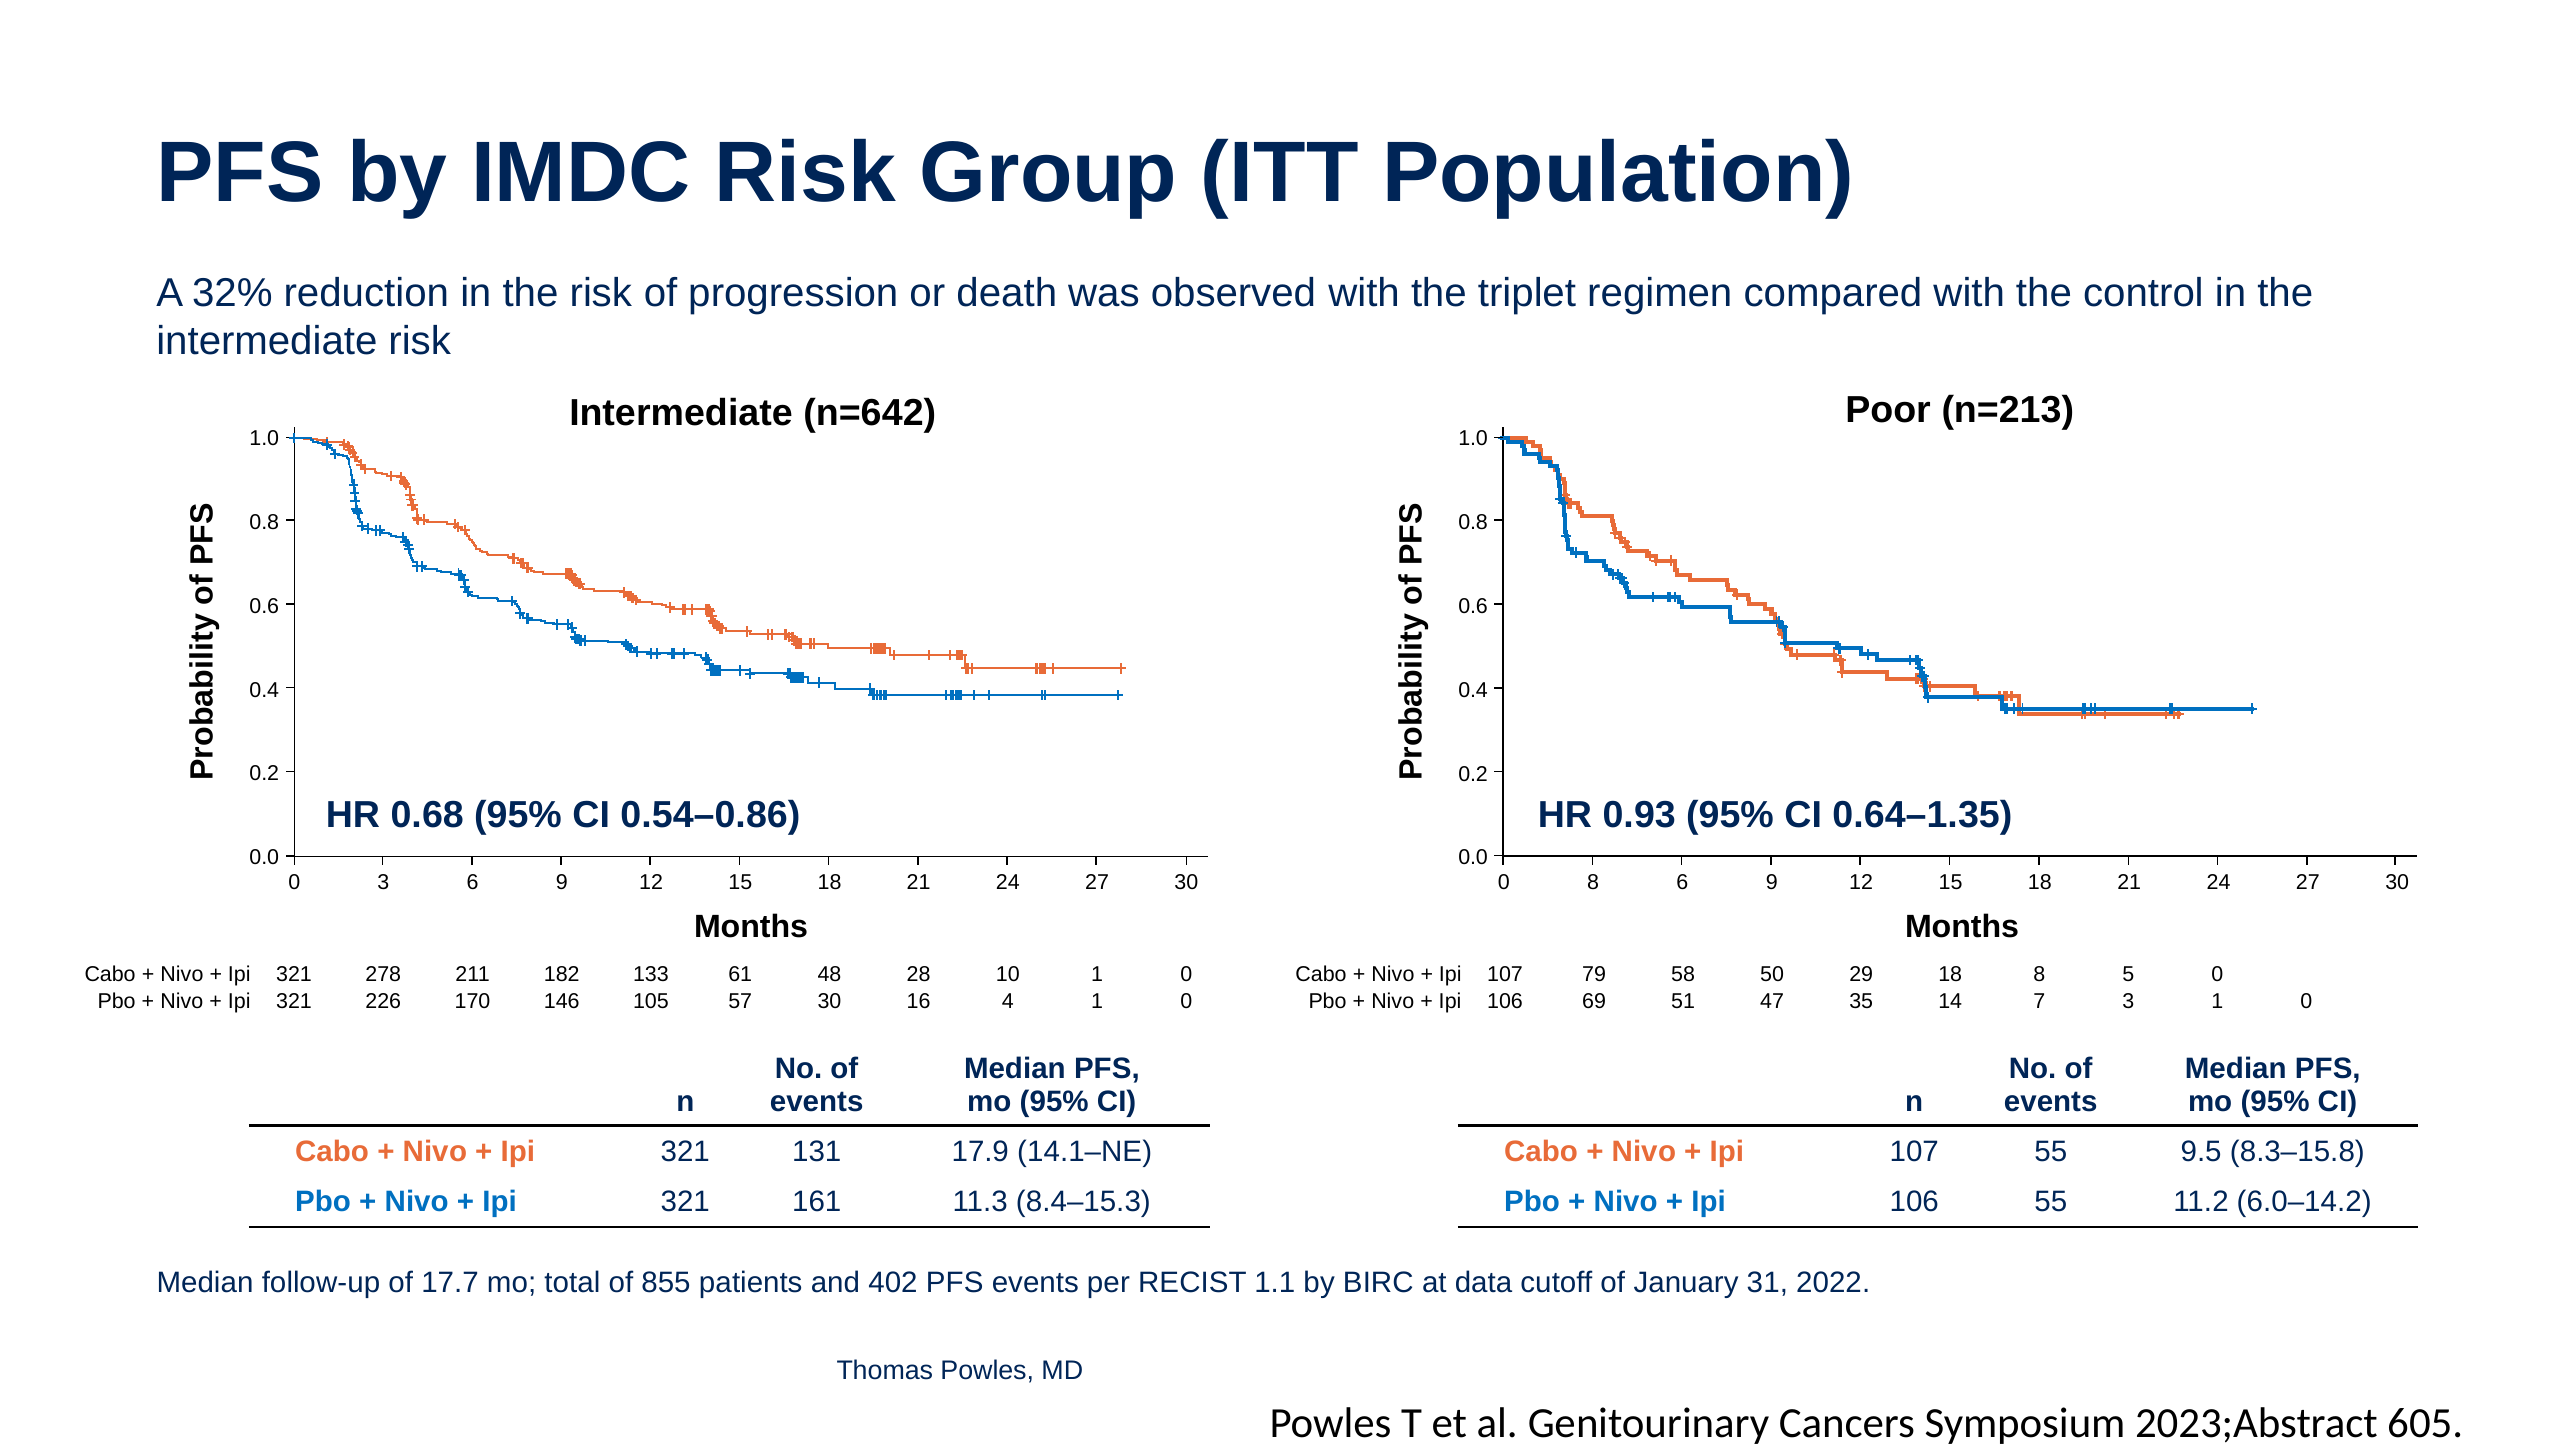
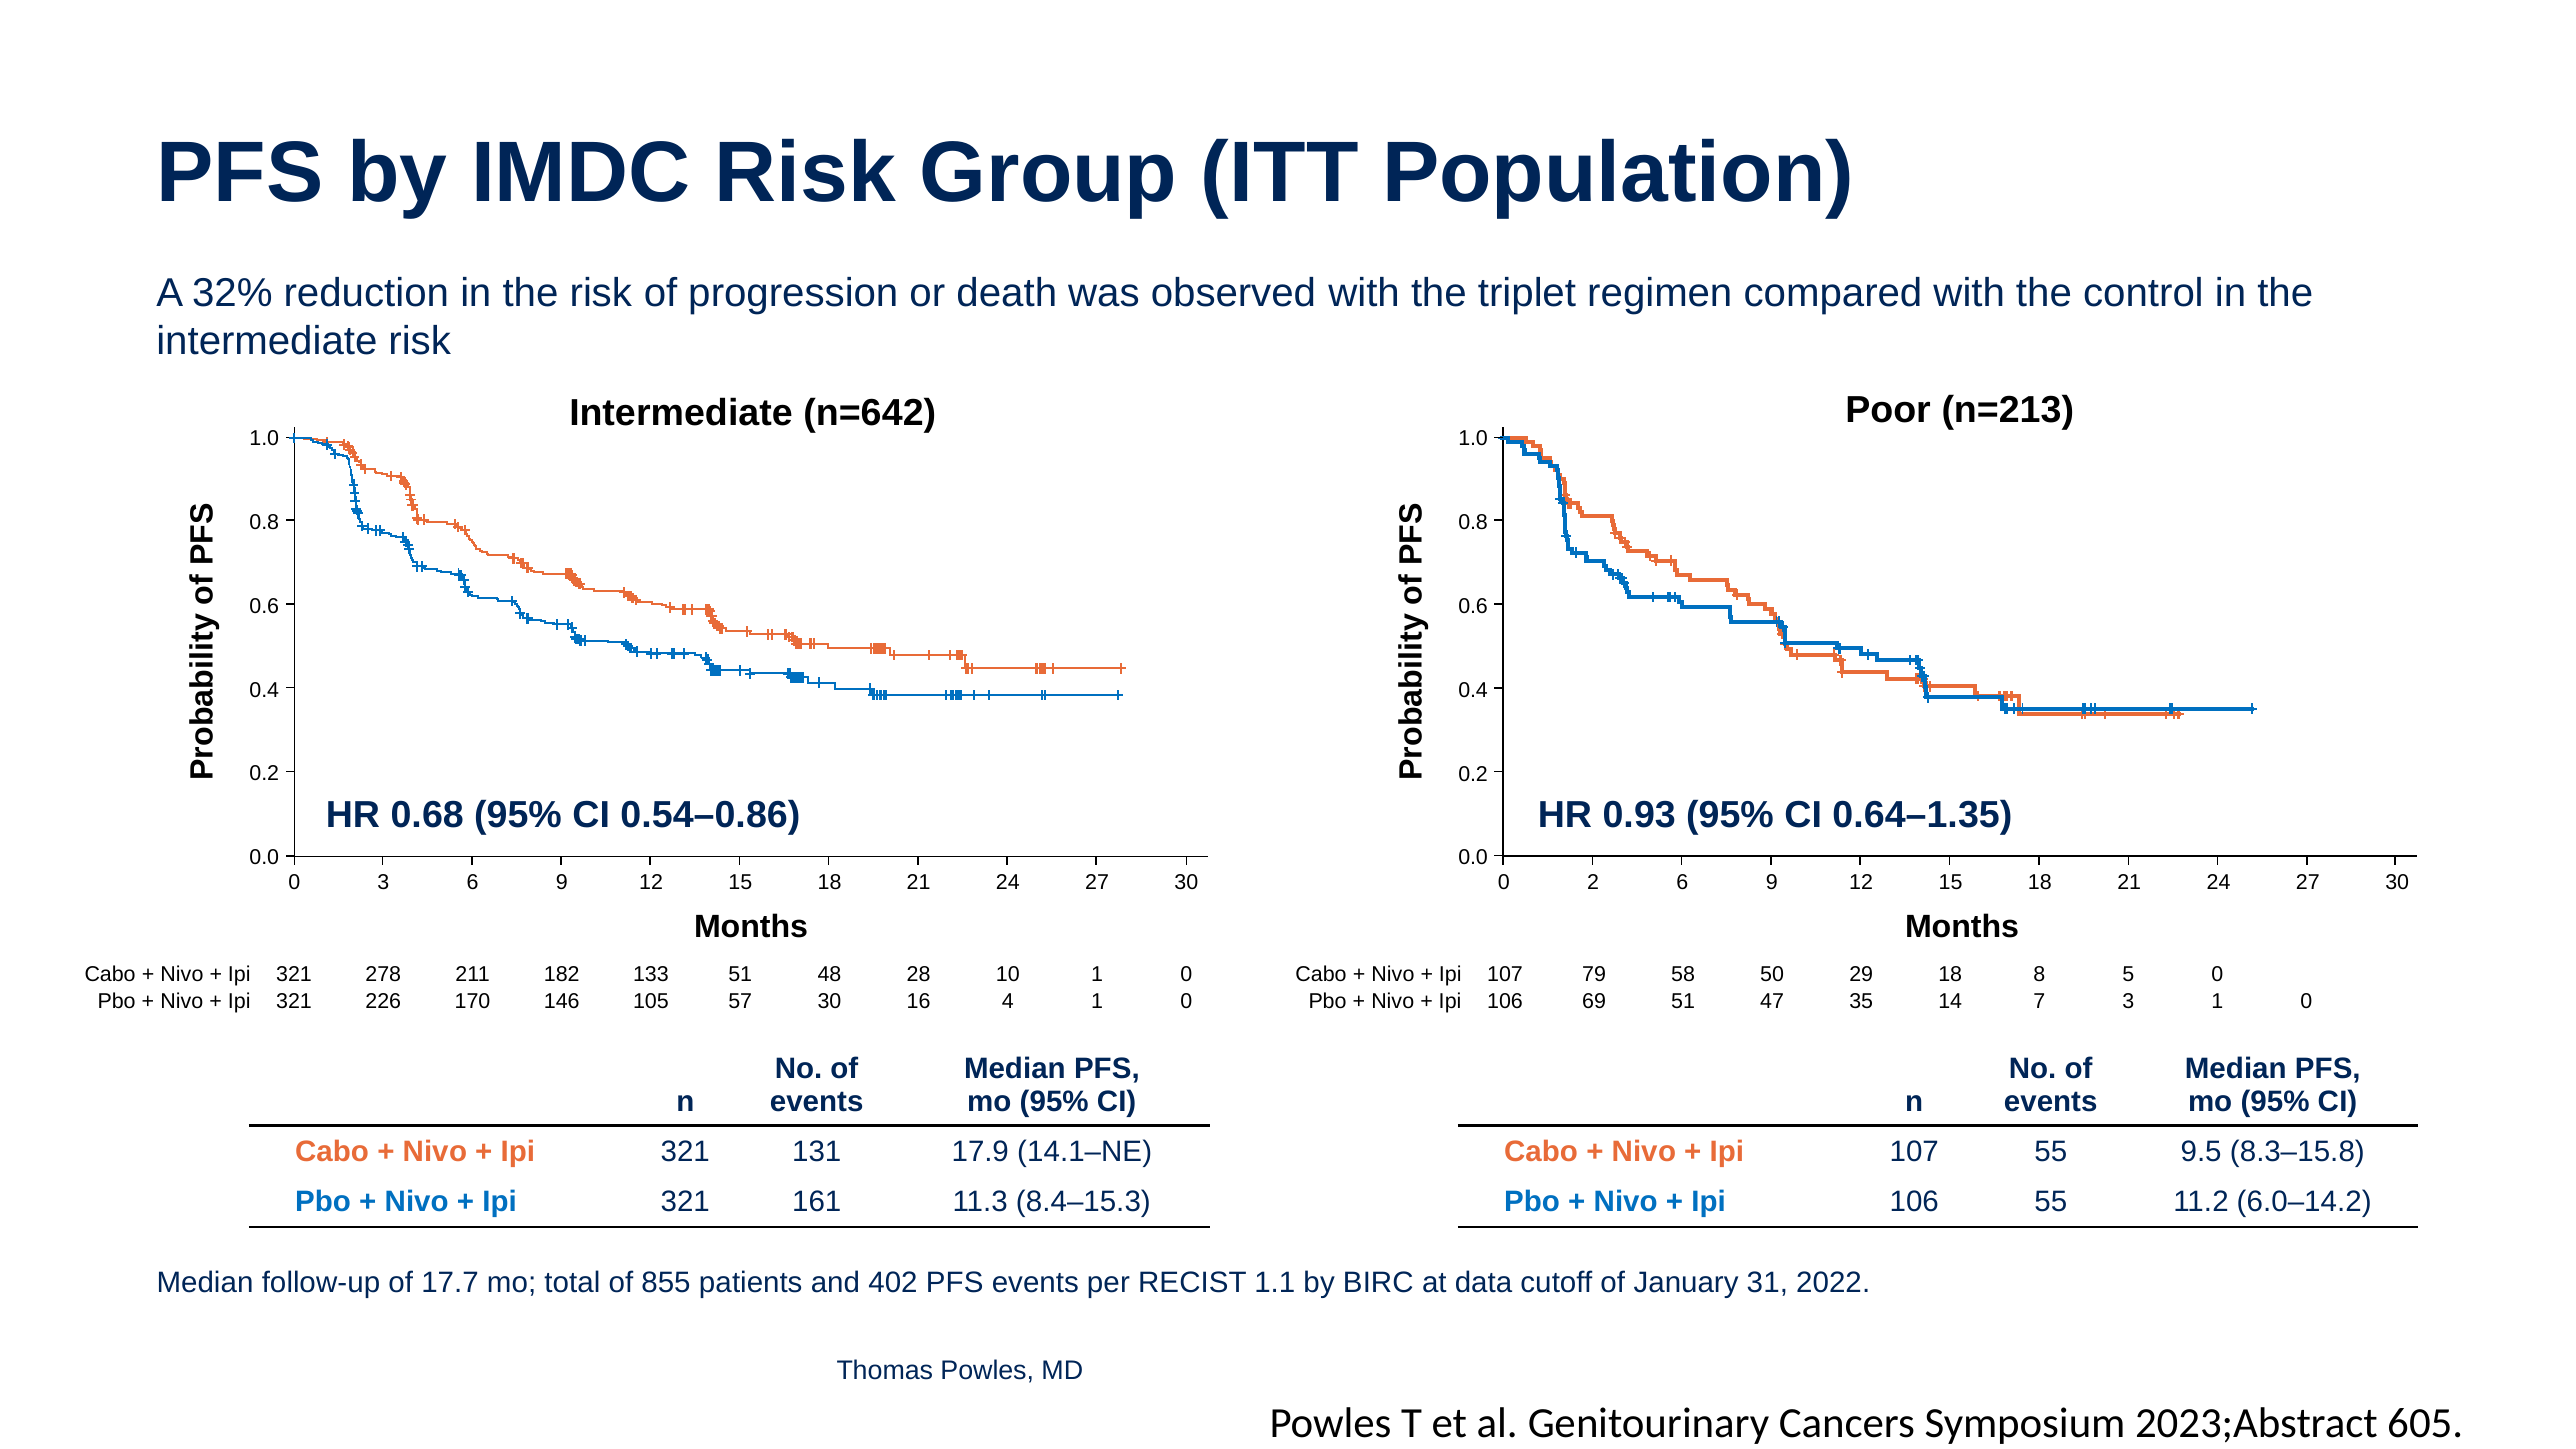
0 8: 8 -> 2 (1593, 883)
133 61: 61 -> 51 (740, 974)
